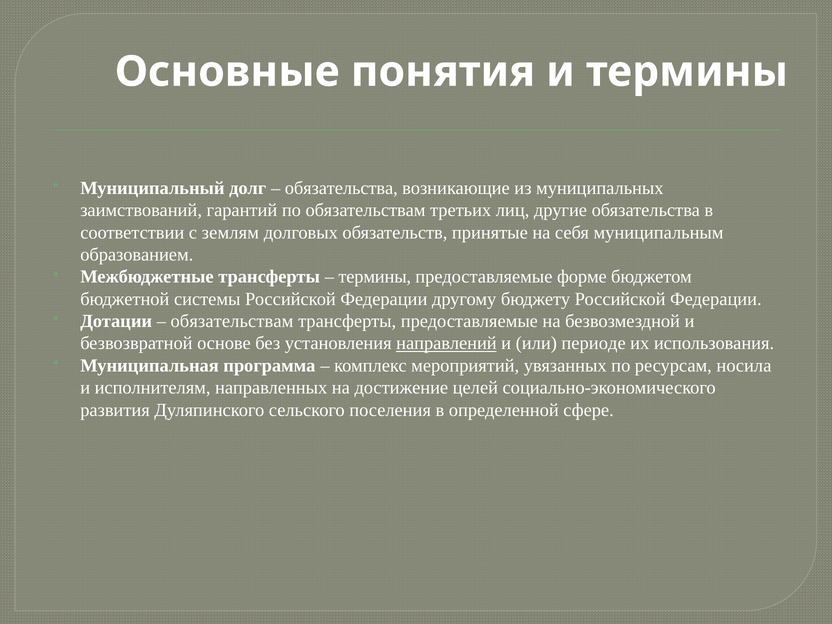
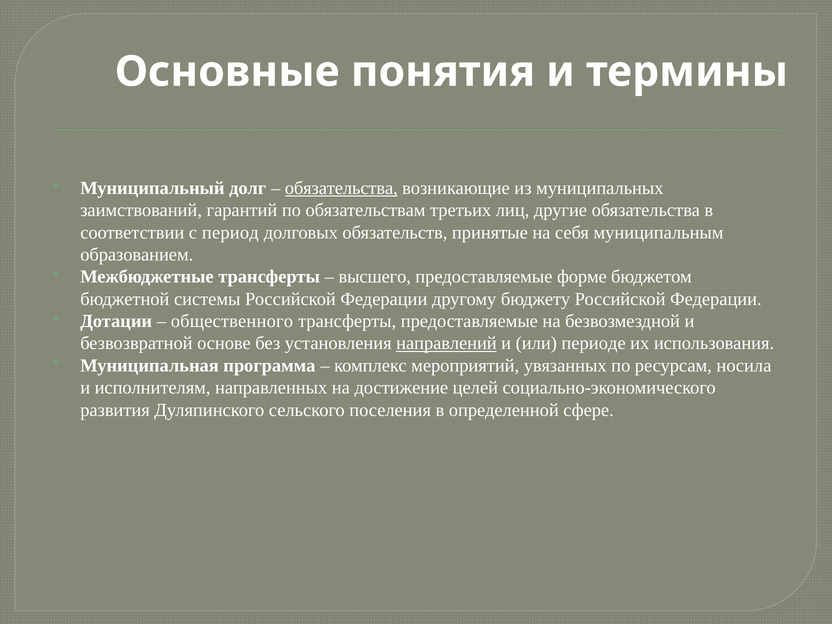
обязательства underline: none -> present (341, 188)
землям: землям -> период (230, 232)
термины: термины -> высшего (375, 277)
обязательствам: обязательствам -> общественного (232, 321)
